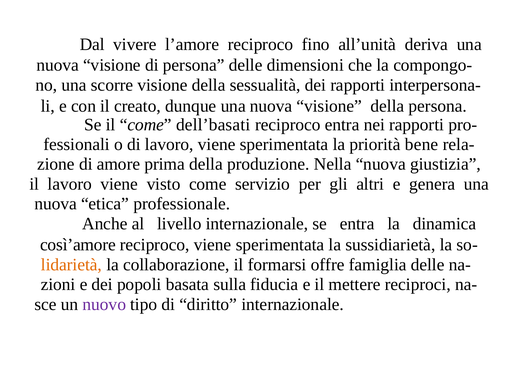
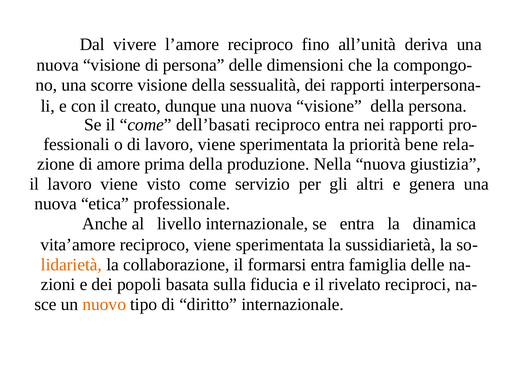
così’amore: così’amore -> vita’amore (78, 244)
formarsi offre: offre -> entra (328, 264)
mettere: mettere -> rivelato (355, 284)
nuovo colour: purple -> orange (104, 304)
